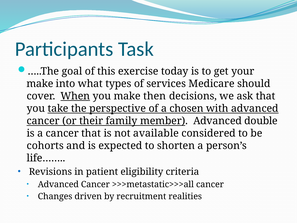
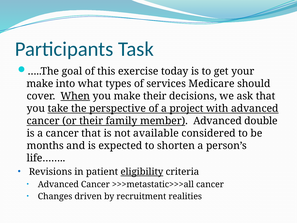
make then: then -> their (155, 96)
chosen: chosen -> project (187, 108)
cohorts: cohorts -> months (45, 145)
eligibility underline: none -> present (142, 172)
